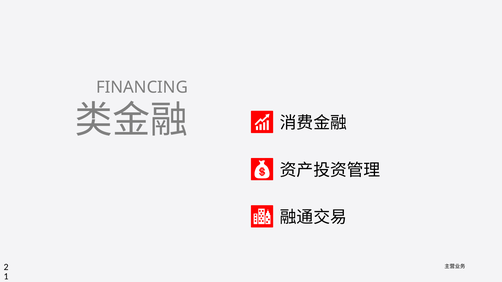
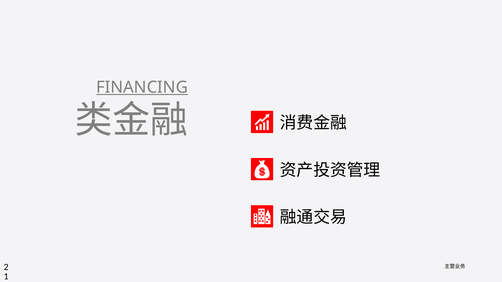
FINANCING underline: none -> present (142, 88)
